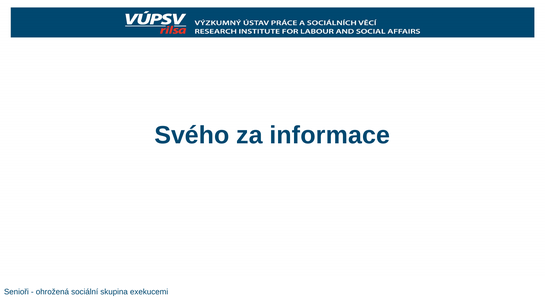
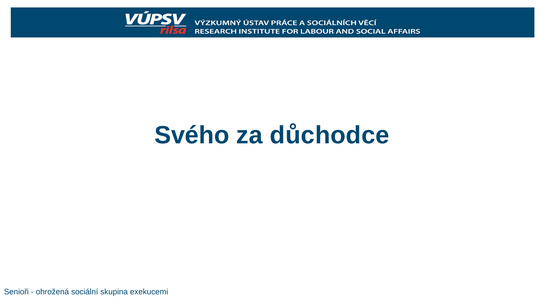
informace: informace -> důchodce (330, 135)
